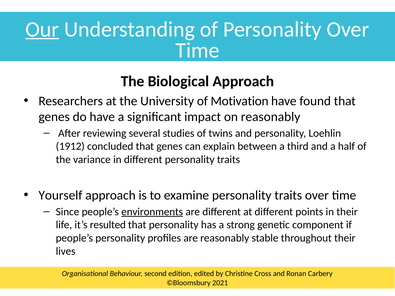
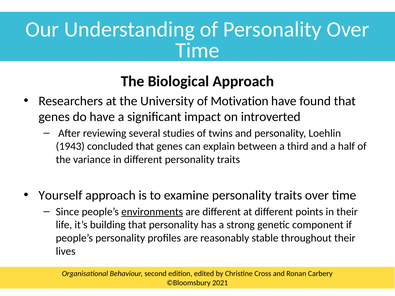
Our underline: present -> none (42, 29)
on reasonably: reasonably -> introverted (271, 117)
1912: 1912 -> 1943 (70, 146)
resulted: resulted -> building (108, 225)
